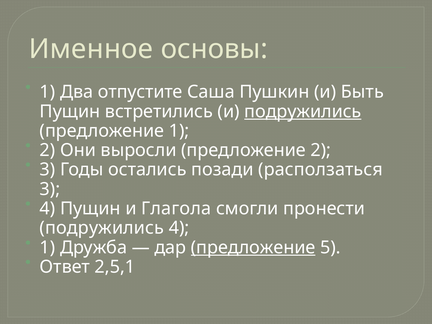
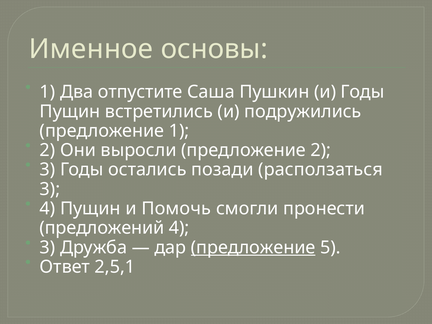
и Быть: Быть -> Годы (362, 92)
подружились underline: present -> none (303, 111)
Глагола: Глагола -> Помочь (176, 209)
подружились: подружились -> предложений (102, 228)
1: 1 -> 3 (47, 247)
